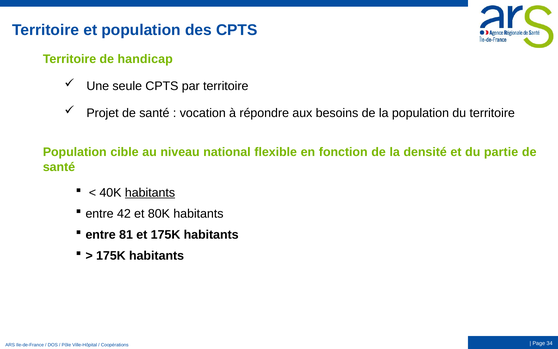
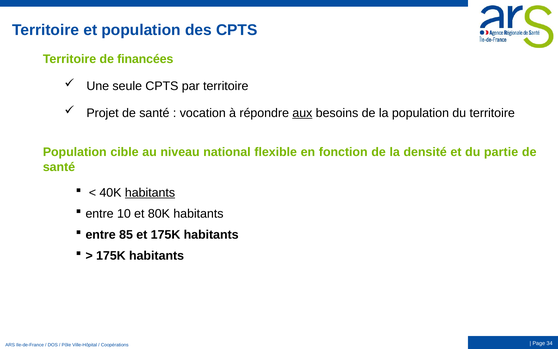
handicap: handicap -> financées (145, 59)
aux underline: none -> present (302, 113)
42: 42 -> 10 (124, 214)
81: 81 -> 85 (126, 235)
